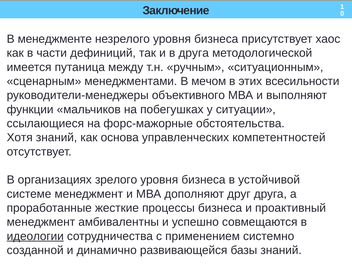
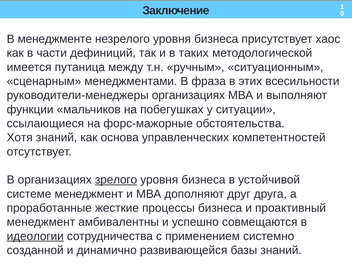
в друга: друга -> таких (194, 53)
мечом: мечом -> фраза (209, 81)
руководители-менеджеры объективного: объективного -> организациях (188, 95)
зрелого underline: none -> present (116, 180)
